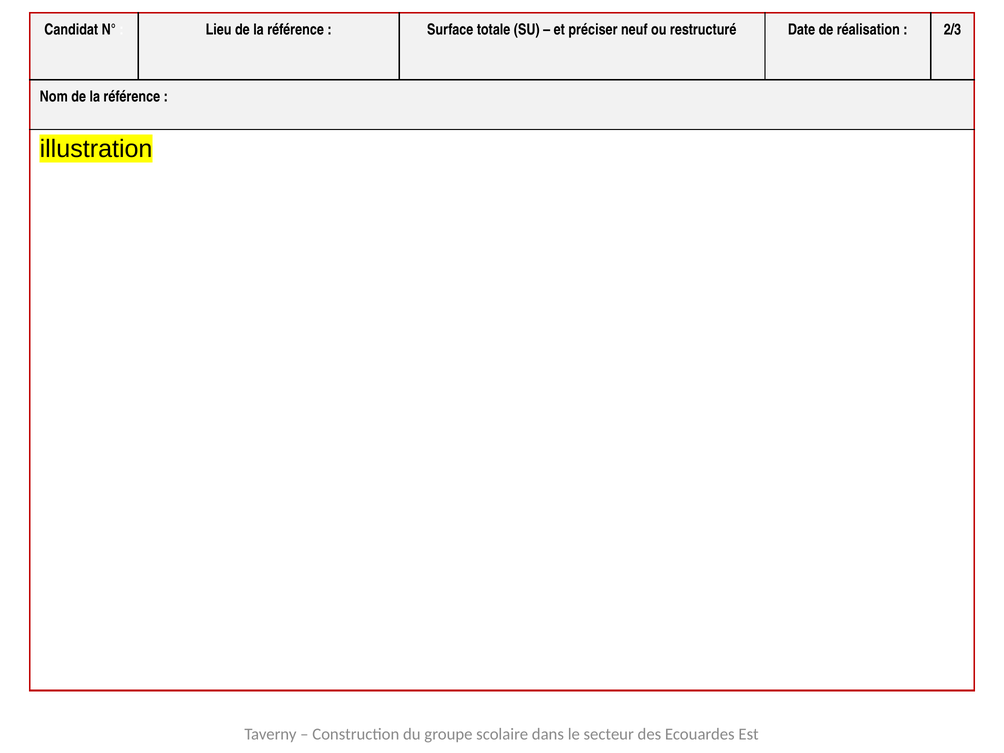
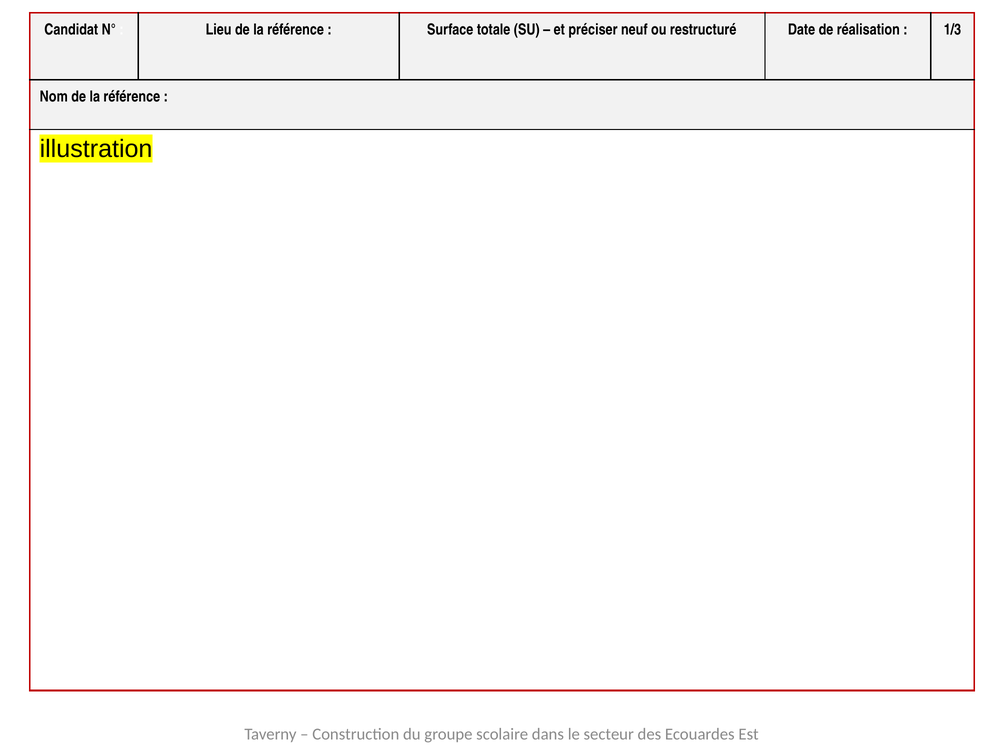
2/3: 2/3 -> 1/3 (952, 30)
